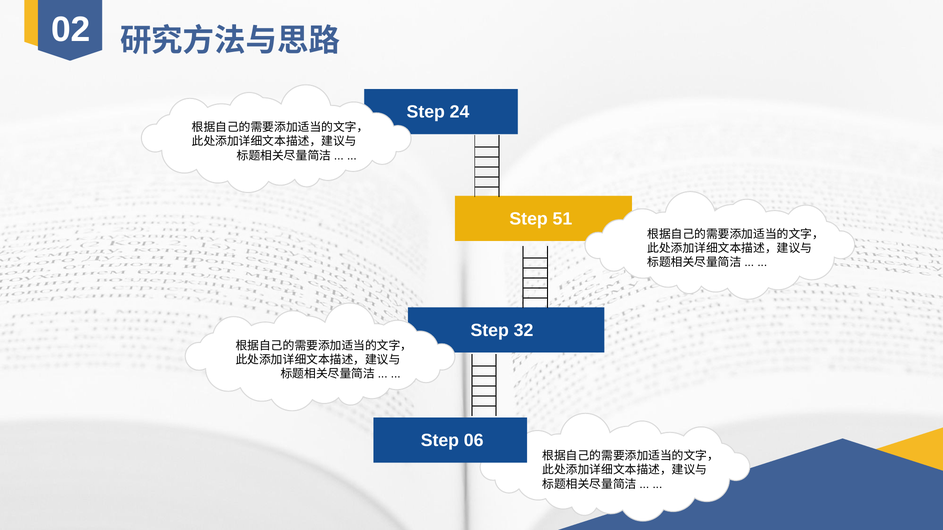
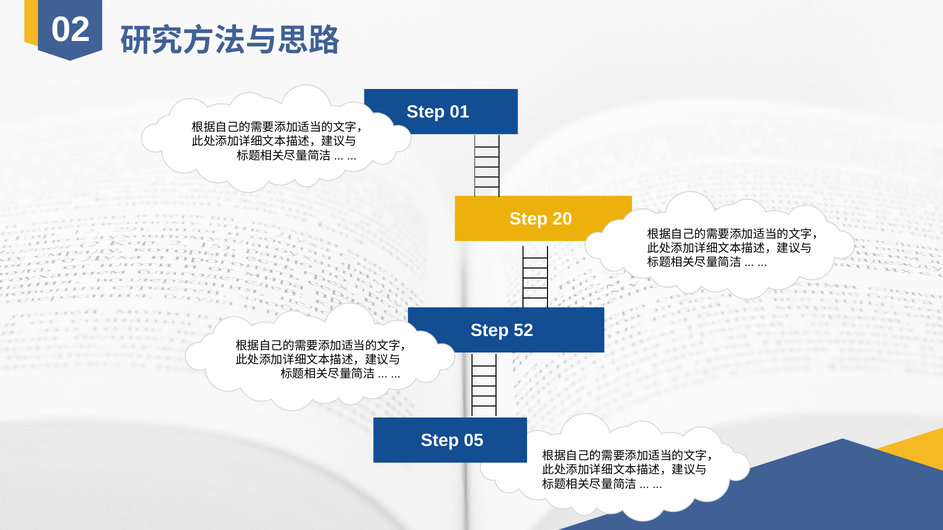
24: 24 -> 01 (460, 112)
51: 51 -> 20 (562, 219)
32: 32 -> 52 (524, 331)
06: 06 -> 05 (474, 441)
